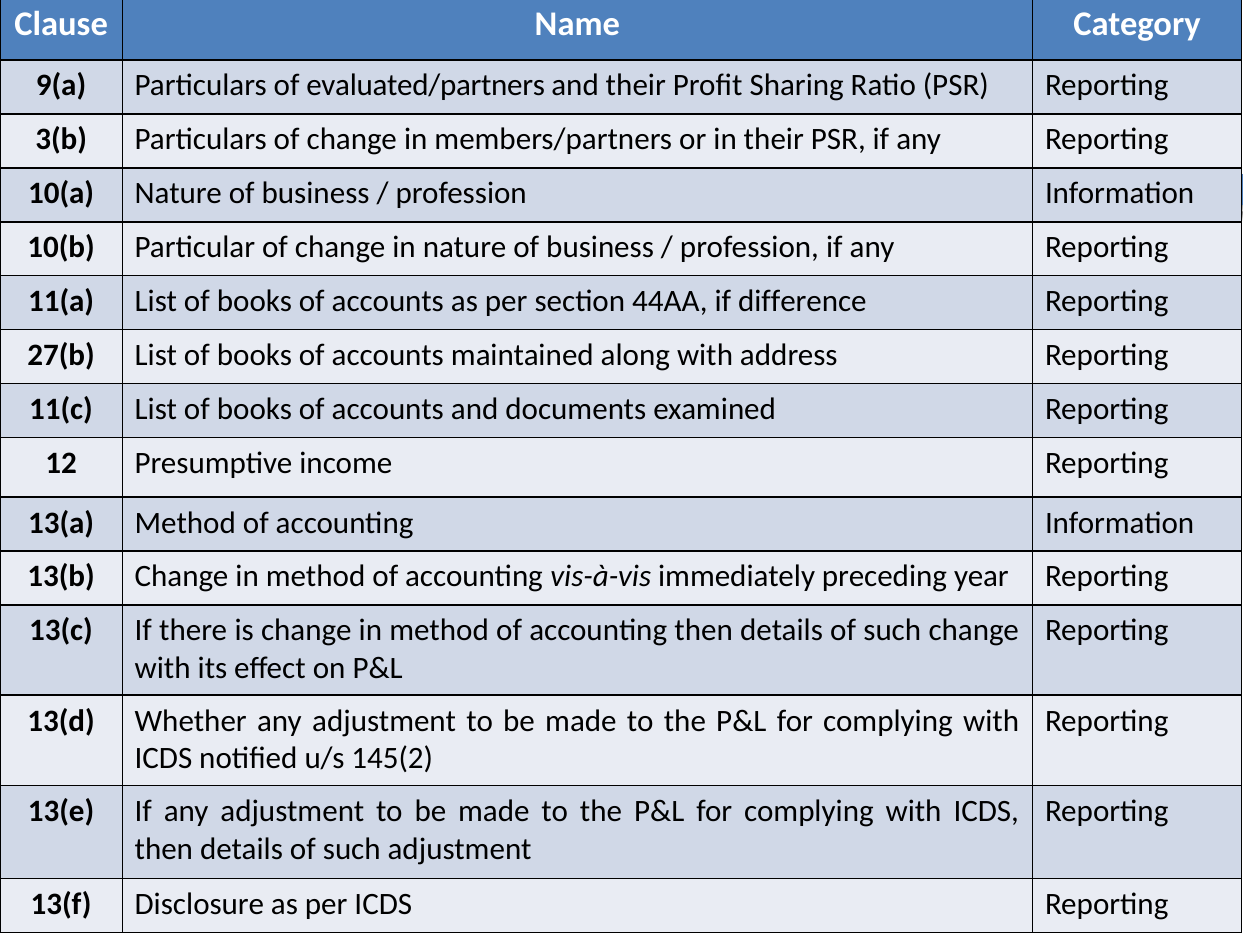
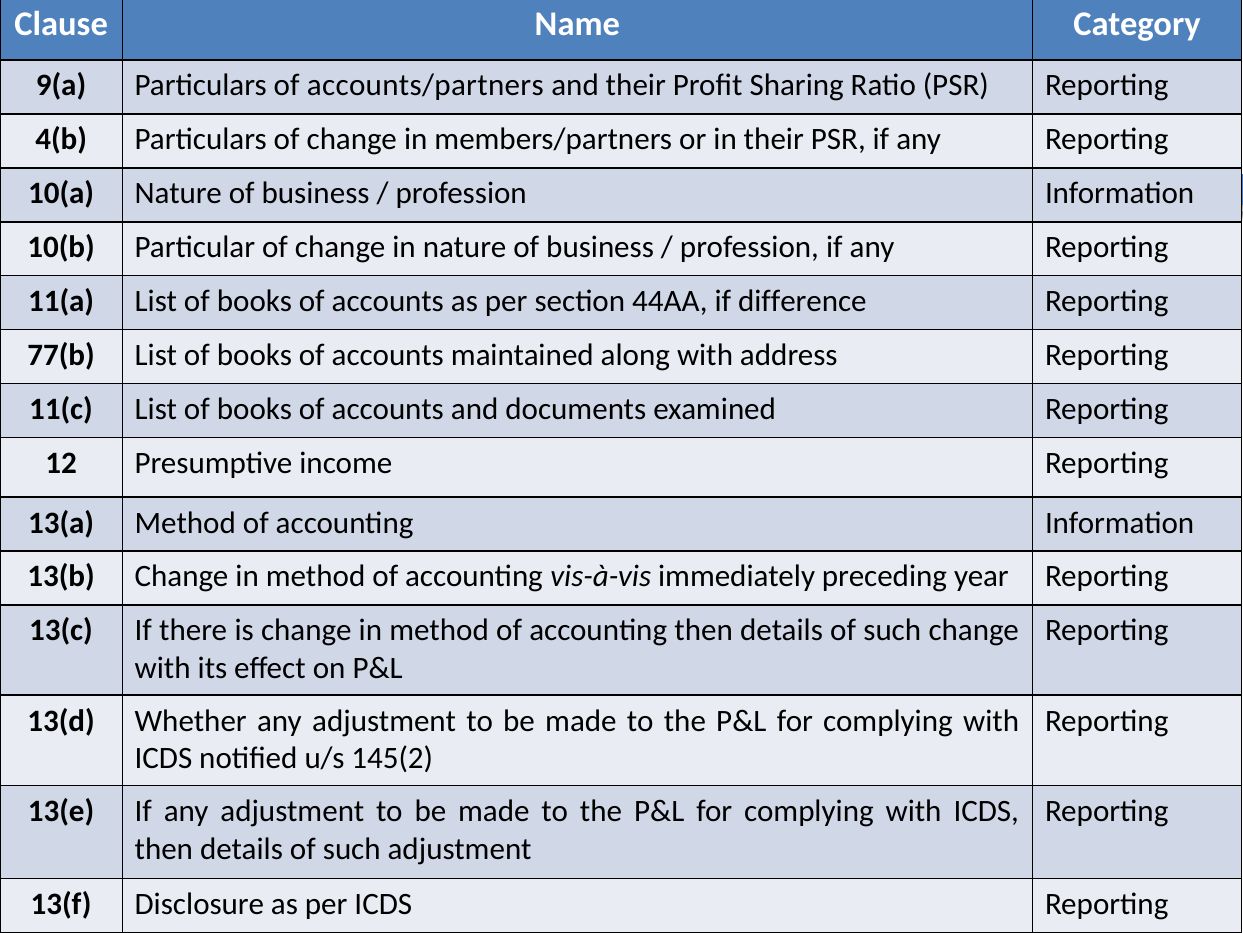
evaluated/partners: evaluated/partners -> accounts/partners (425, 86)
3(b: 3(b -> 4(b (61, 139)
27(b: 27(b -> 77(b (61, 355)
